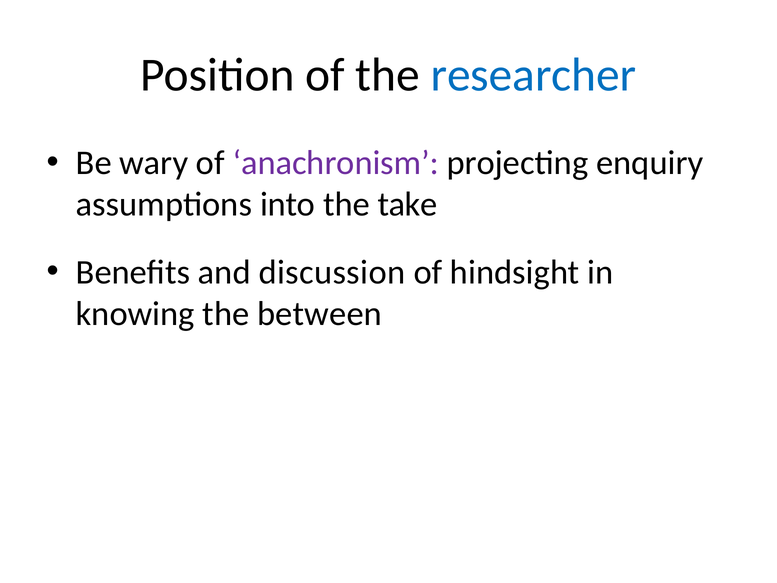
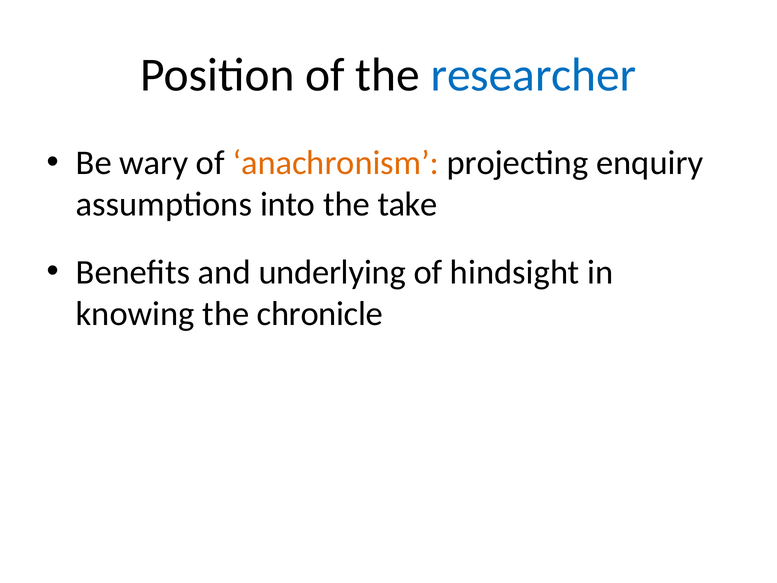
anachronism colour: purple -> orange (336, 163)
discussion: discussion -> underlying (332, 272)
between: between -> chronicle (320, 314)
